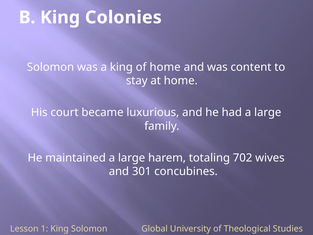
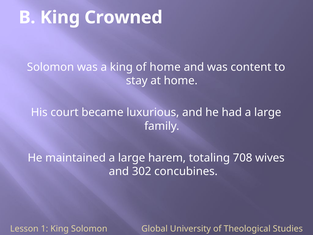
Colonies: Colonies -> Crowned (124, 17)
702: 702 -> 708 (243, 158)
301: 301 -> 302 (142, 171)
